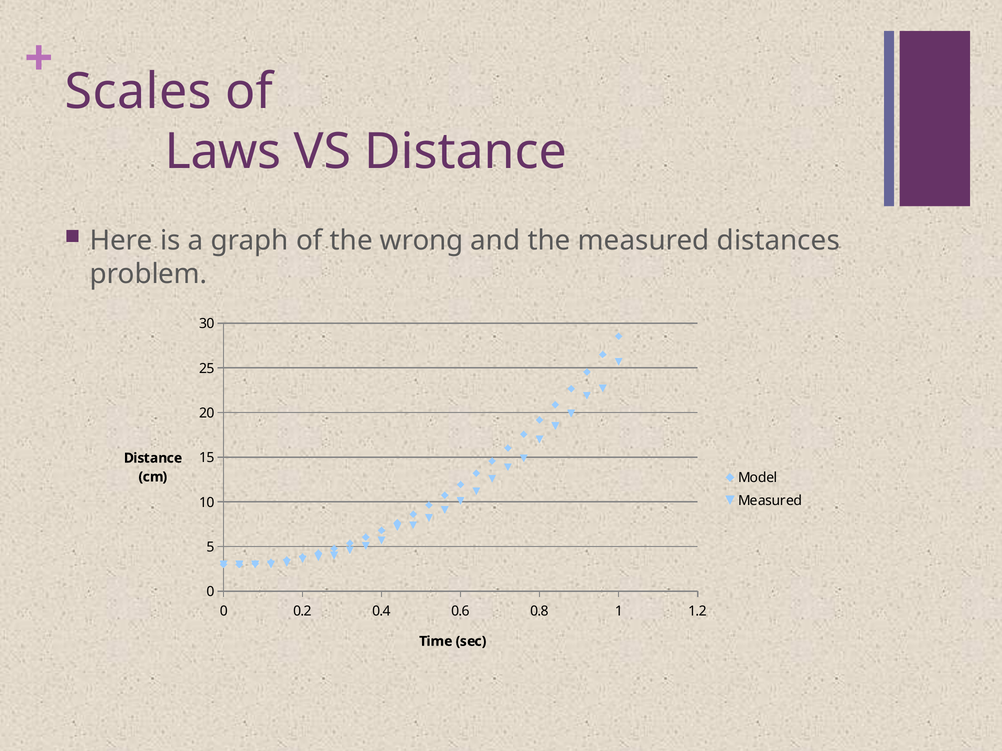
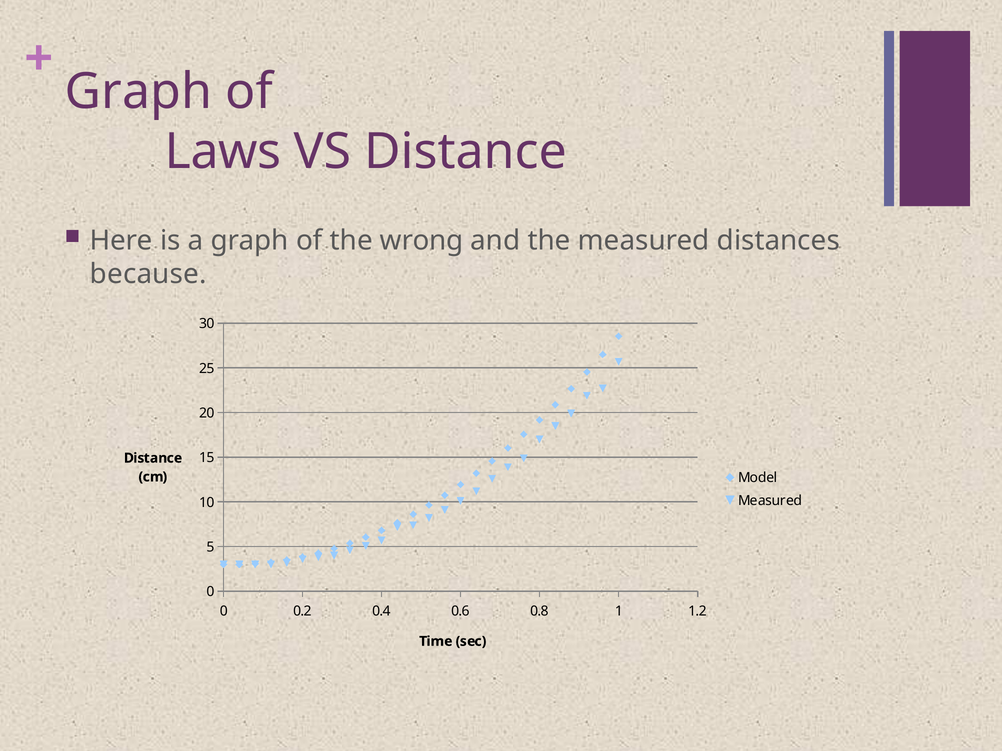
Scales: Scales -> Graph (138, 92)
problem: problem -> because (148, 274)
